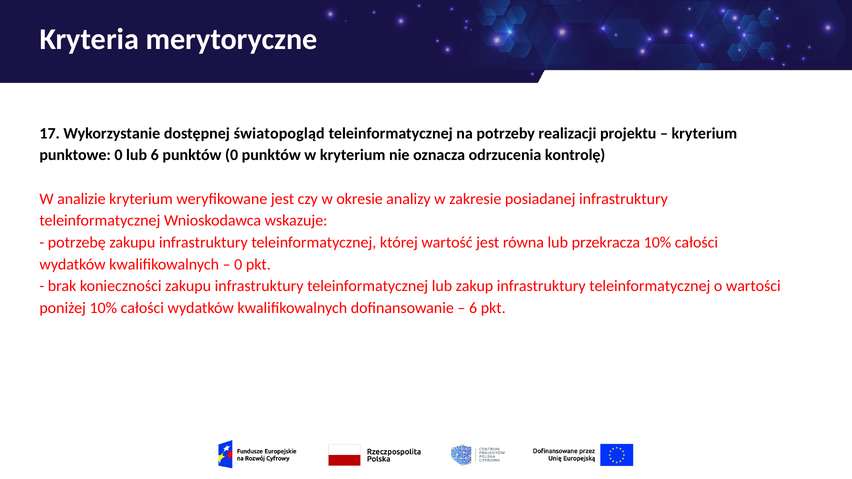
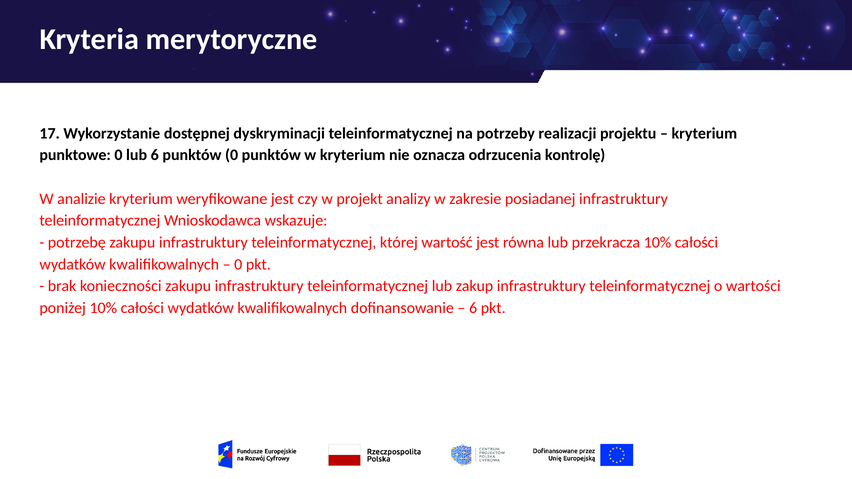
światopogląd: światopogląd -> dyskryminacji (279, 133)
okresie: okresie -> projekt (360, 199)
